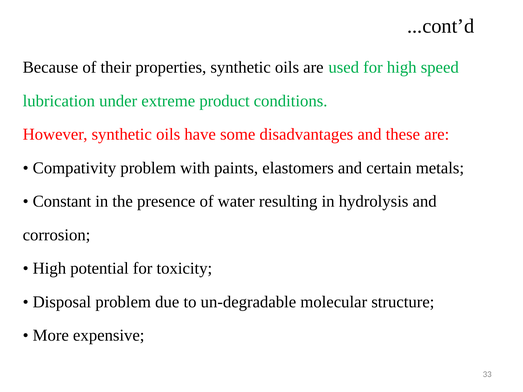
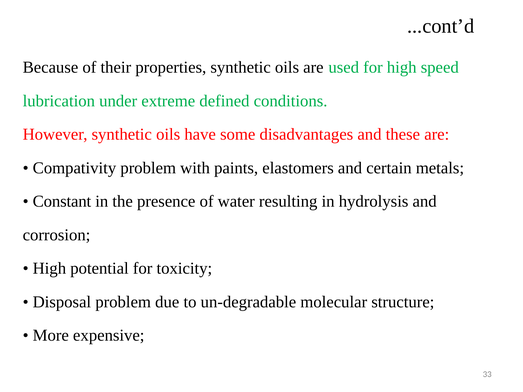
product: product -> defined (224, 101)
